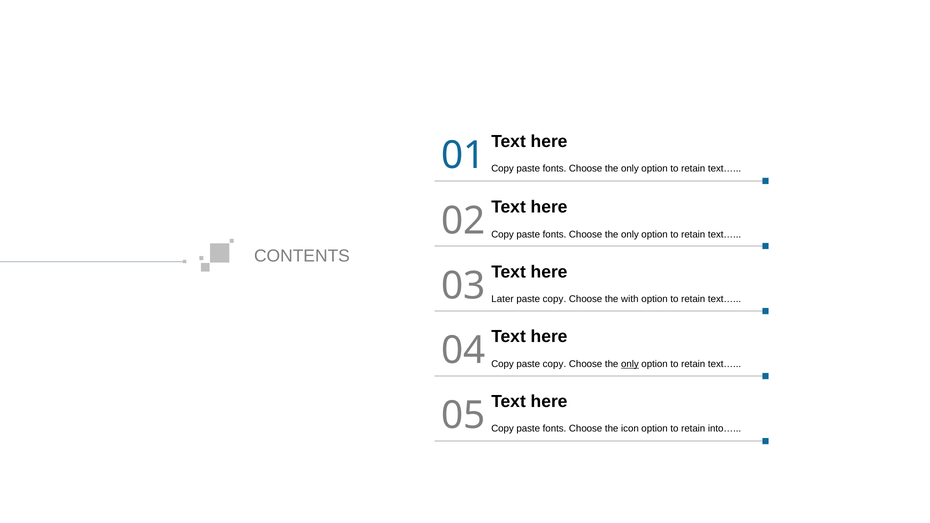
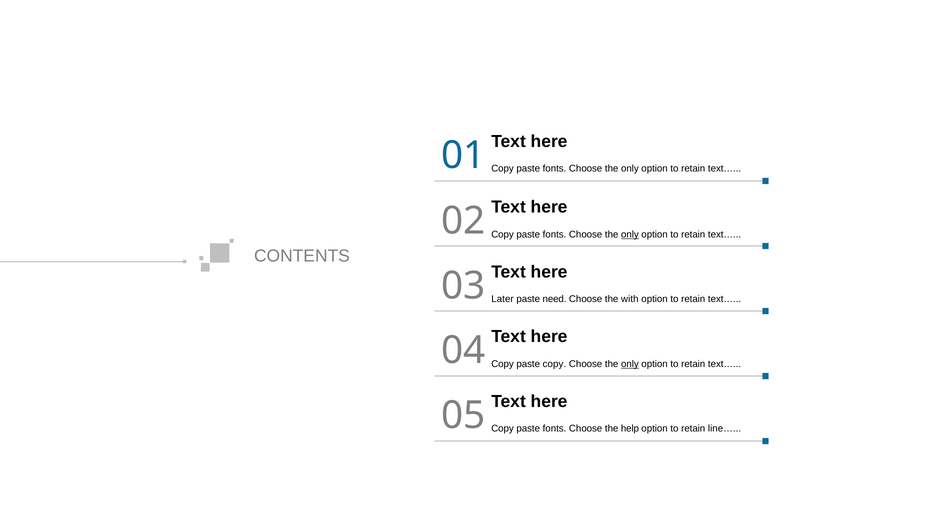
only underline: none -> present (630, 235)
copy: copy -> need (555, 299)
icon: icon -> help (630, 429)
into…: into… -> line… (725, 429)
